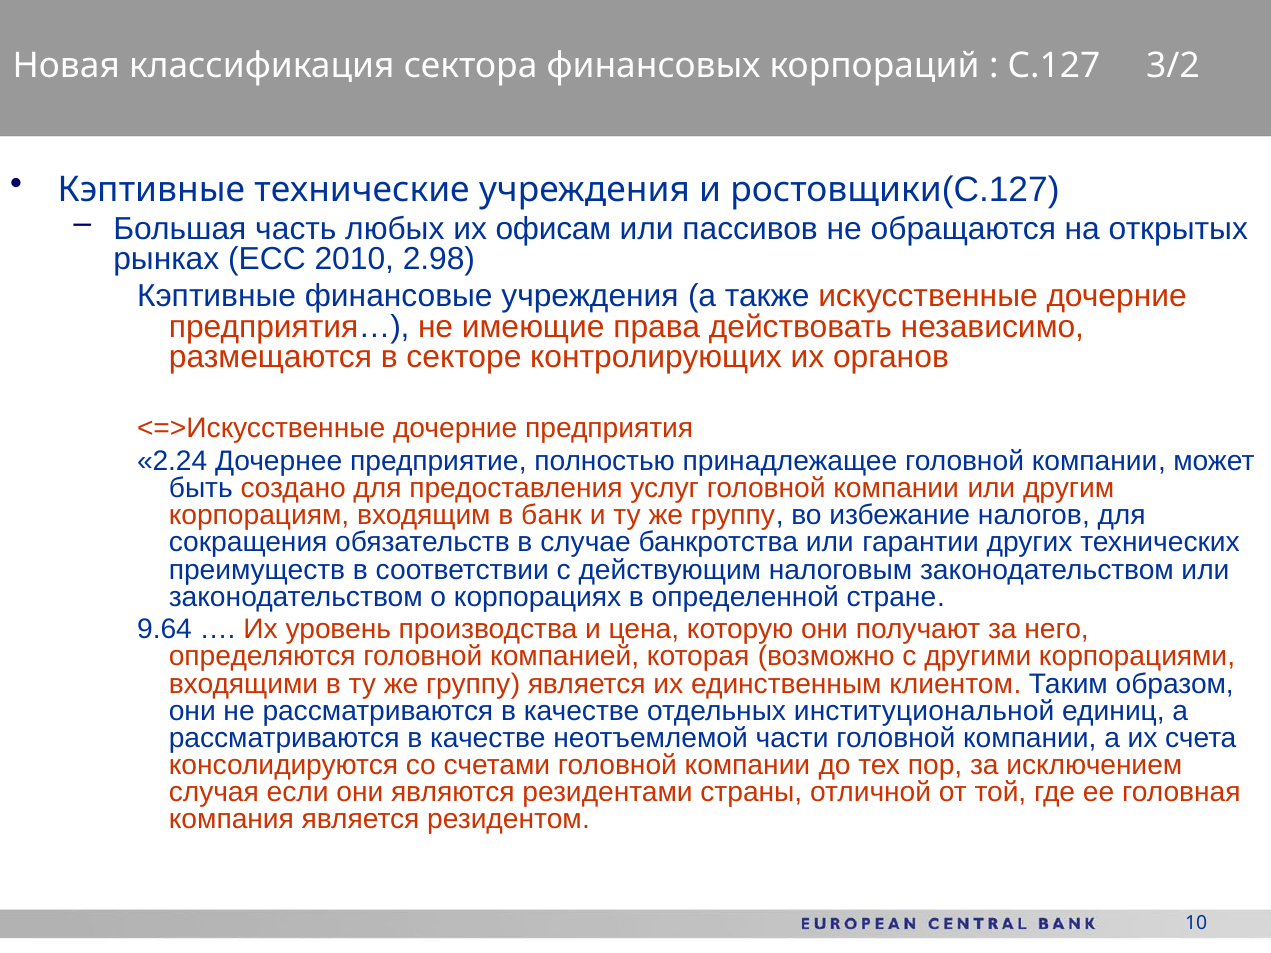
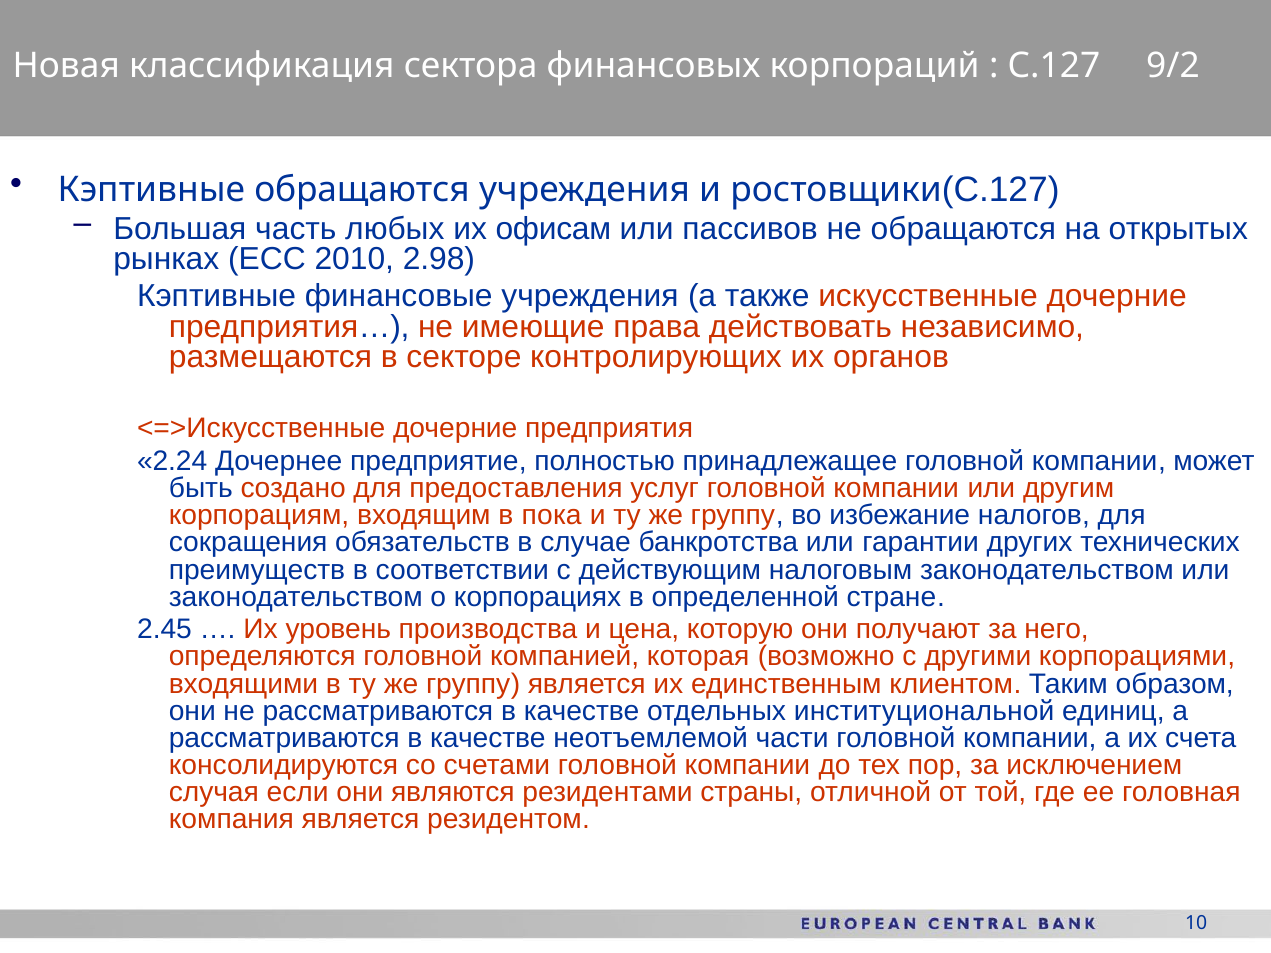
3/2: 3/2 -> 9/2 (1173, 66)
Кэптивные технические: технические -> обращаются (362, 190)
банк: банк -> пока (552, 516)
9.64: 9.64 -> 2.45 (164, 630)
